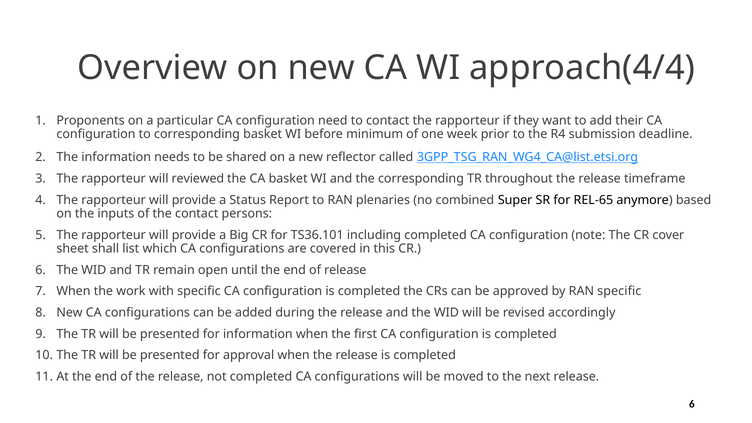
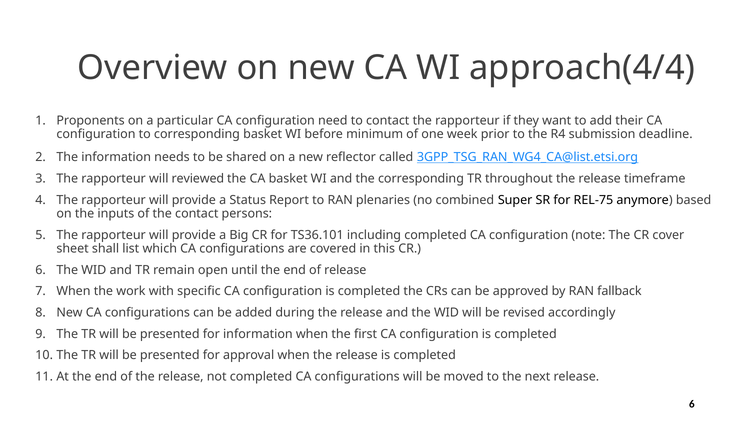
REL-65: REL-65 -> REL-75 (593, 200)
RAN specific: specific -> fallback (619, 291)
